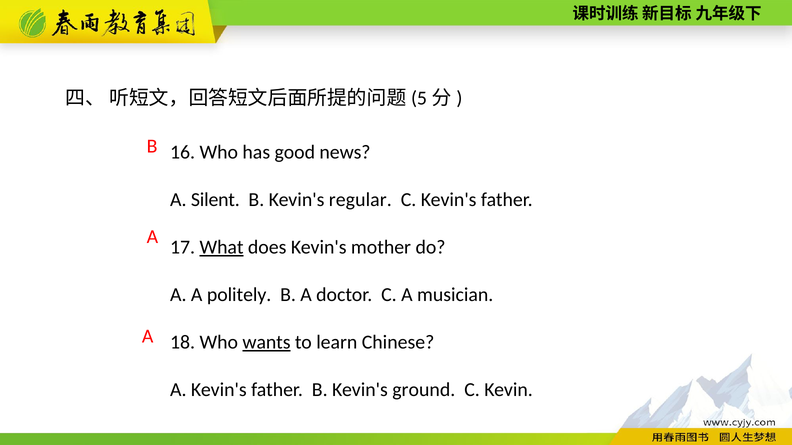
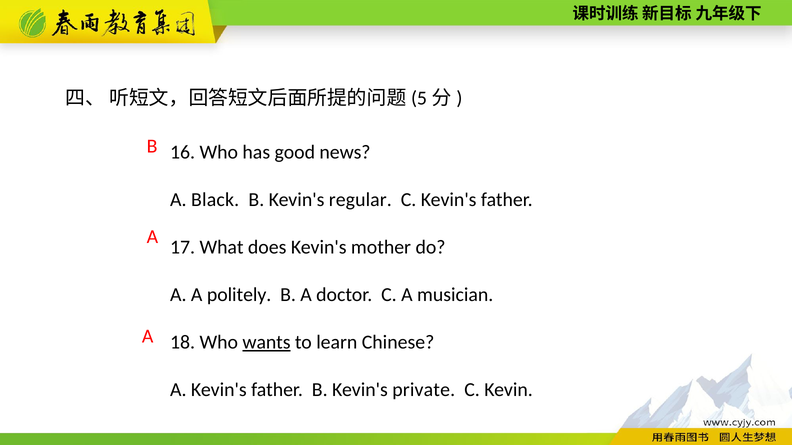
Silent: Silent -> Black (215, 200)
What underline: present -> none (222, 248)
ground: ground -> private (424, 390)
